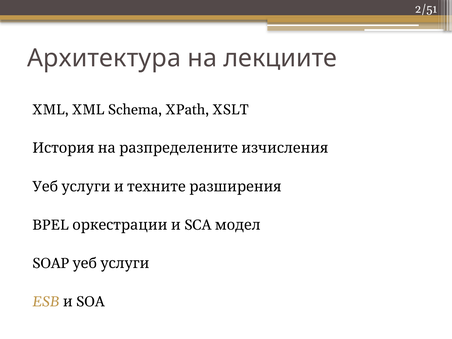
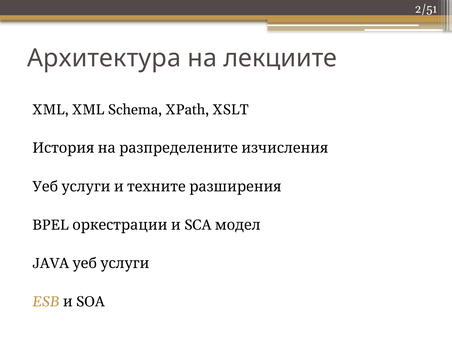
SOAP: SOAP -> JAVA (51, 263)
